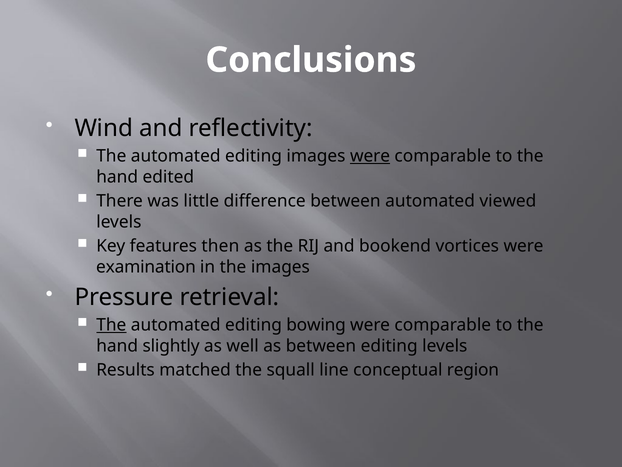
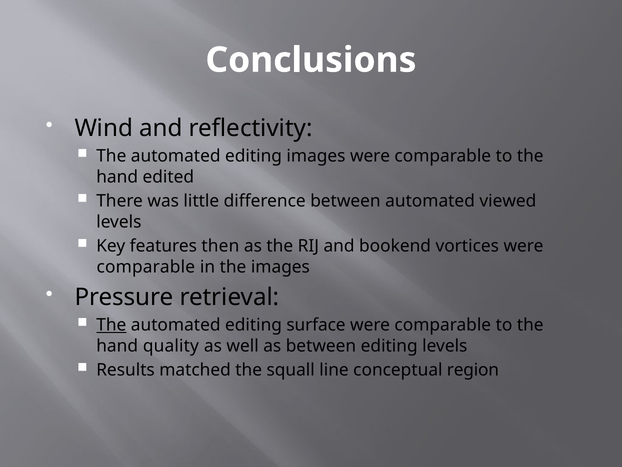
were underline: present -> none (370, 156)
examination: examination -> comparable (146, 267)
bowing: bowing -> surface (316, 325)
slightly: slightly -> quality (171, 345)
